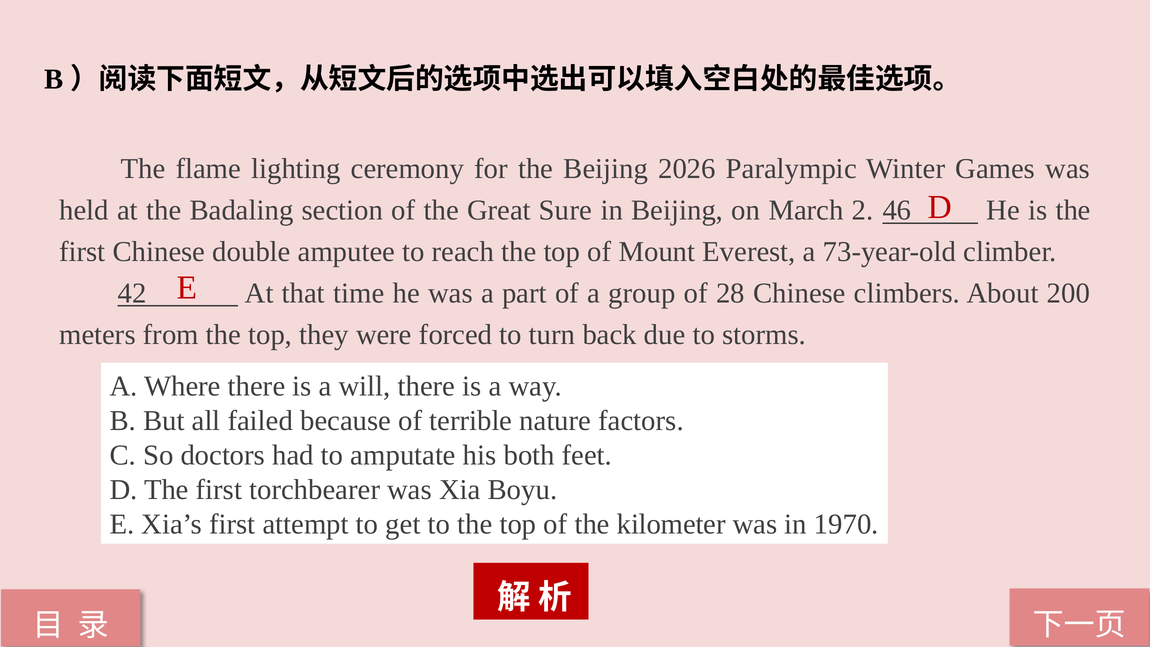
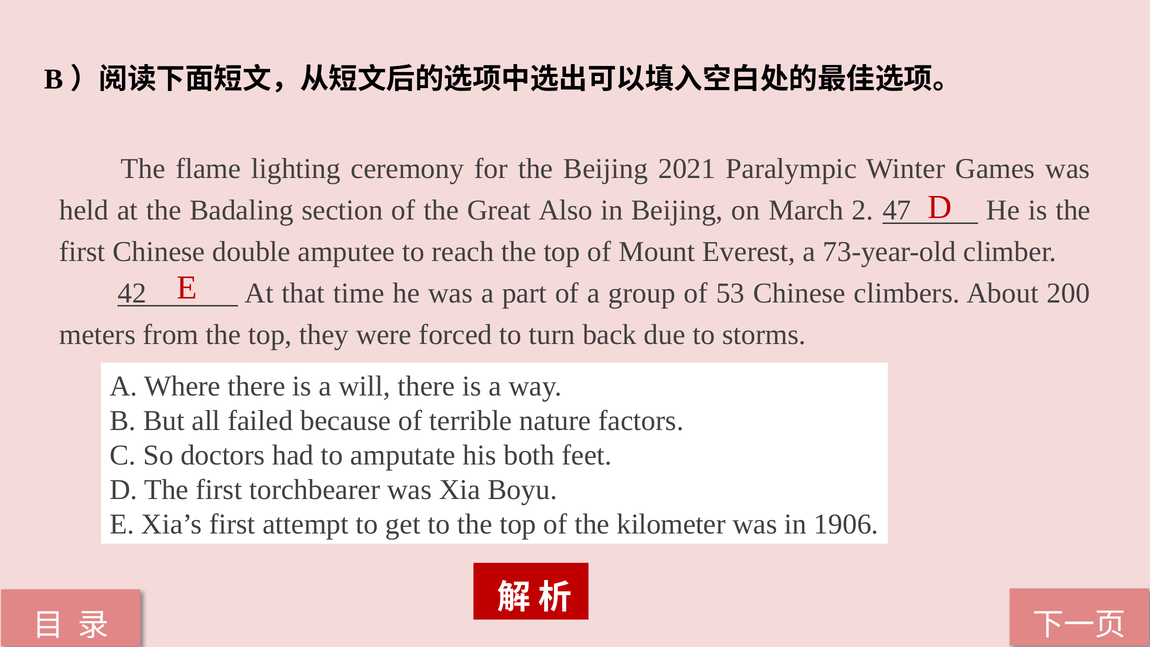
2026: 2026 -> 2021 (687, 169)
Sure: Sure -> Also (566, 210)
46: 46 -> 47 (897, 210)
28: 28 -> 53 (730, 293)
1970: 1970 -> 1906 (846, 524)
